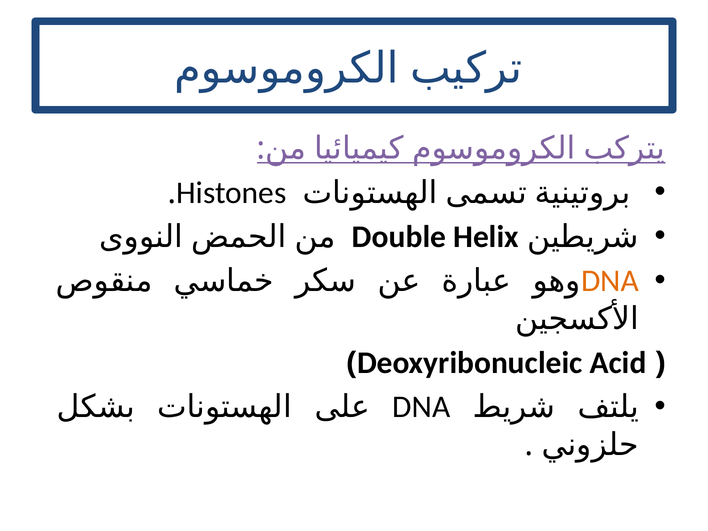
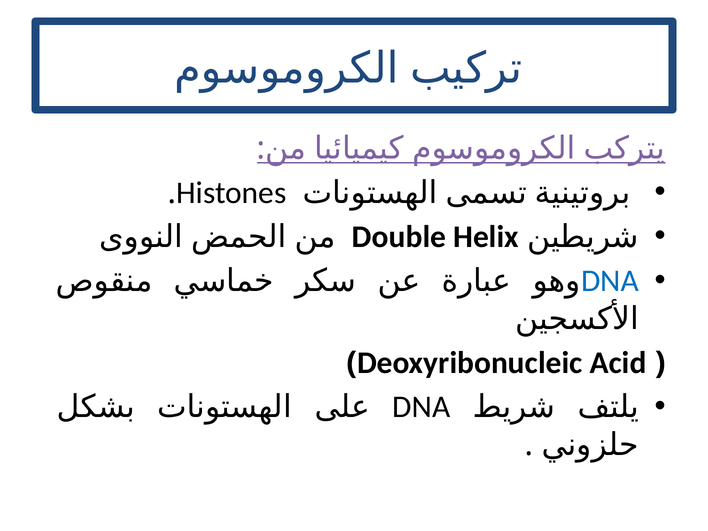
DNA colour: orange -> blue (610, 281)
